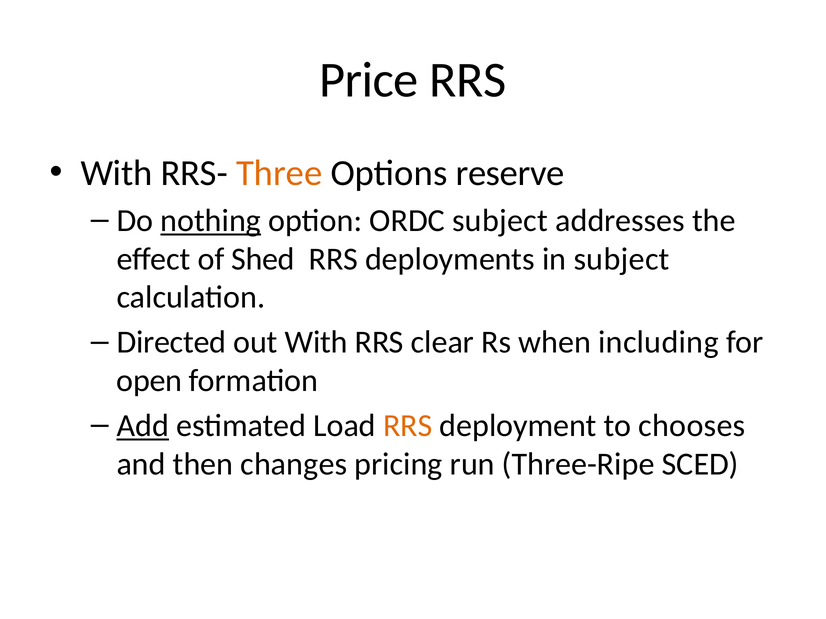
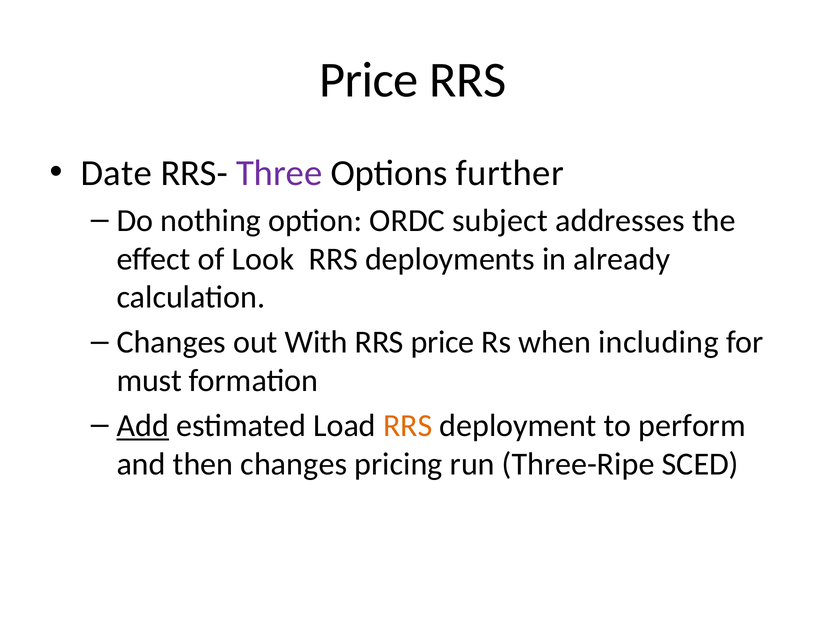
With: With -> Date (116, 173)
Three colour: orange -> purple (279, 173)
reserve: reserve -> further (510, 173)
nothing underline: present -> none (211, 221)
Shed: Shed -> Look (263, 259)
in subject: subject -> already (622, 259)
Directed: Directed -> Changes (171, 343)
RRS clear: clear -> price (443, 343)
open: open -> must (149, 381)
chooses: chooses -> perform (692, 426)
